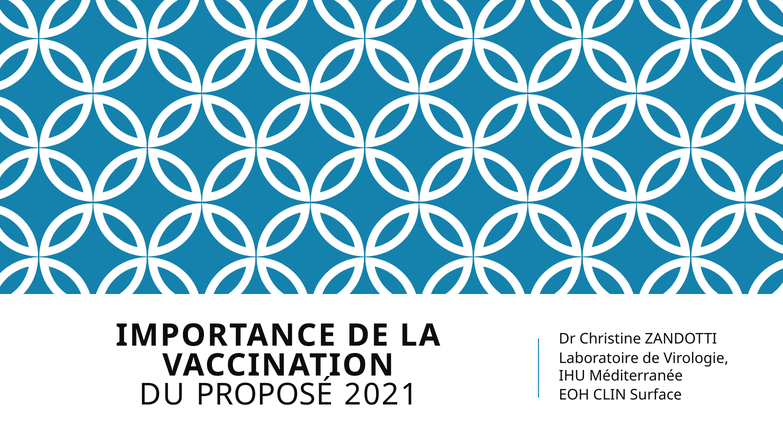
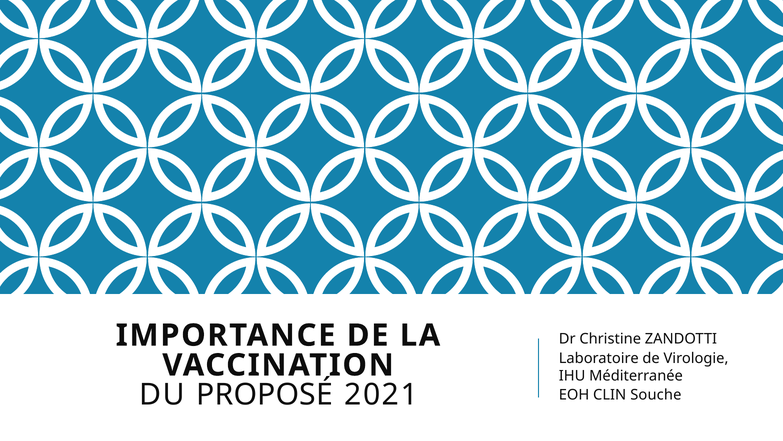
Surface: Surface -> Souche (656, 395)
